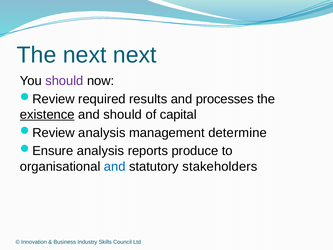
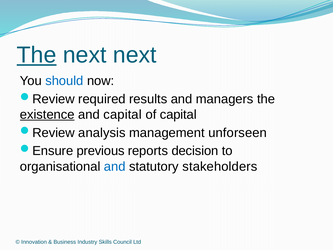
The underline: none -> present (37, 55)
should colour: purple -> blue (64, 81)
processes: processes -> managers (225, 99)
and should: should -> capital (123, 115)
determine: determine -> unforseen (238, 133)
analysis: analysis -> previous (101, 151)
produce: produce -> decision (195, 151)
